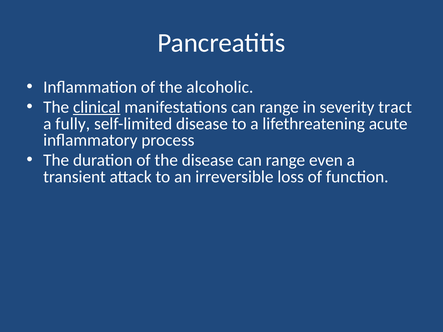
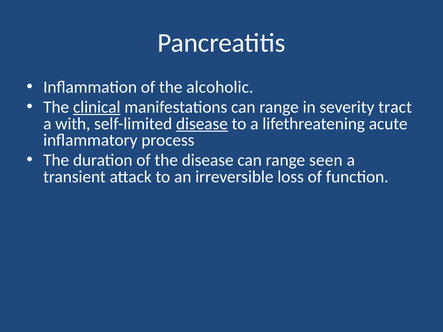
fully: fully -> with (73, 124)
disease underline: none -> present (202, 124)
even: even -> seen (326, 160)
